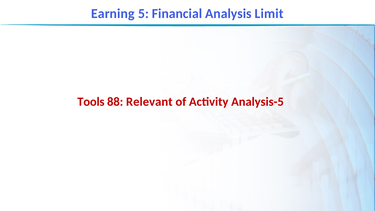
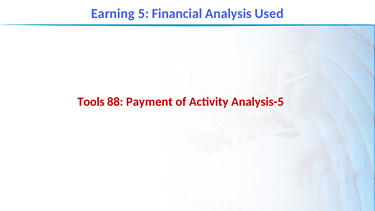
Limit: Limit -> Used (269, 14)
Relevant: Relevant -> Payment (149, 102)
